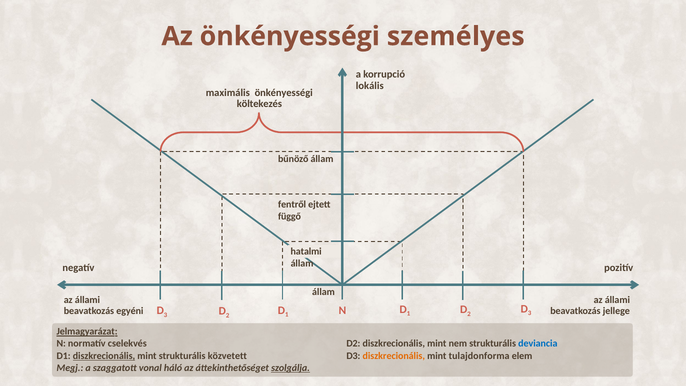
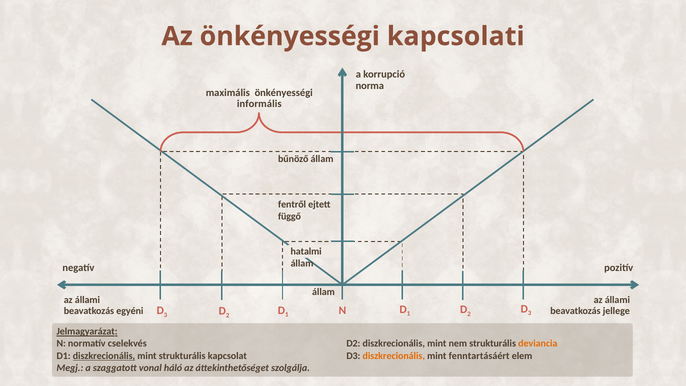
személyes: személyes -> kapcsolati (456, 36)
lokális: lokális -> norma (370, 86)
költekezés: költekezés -> informális (259, 104)
deviancia colour: blue -> orange (538, 344)
közvetett: közvetett -> kapcsolat (227, 356)
tulajdonforma: tulajdonforma -> fenntartásáért (479, 356)
szolgálja underline: present -> none (290, 368)
